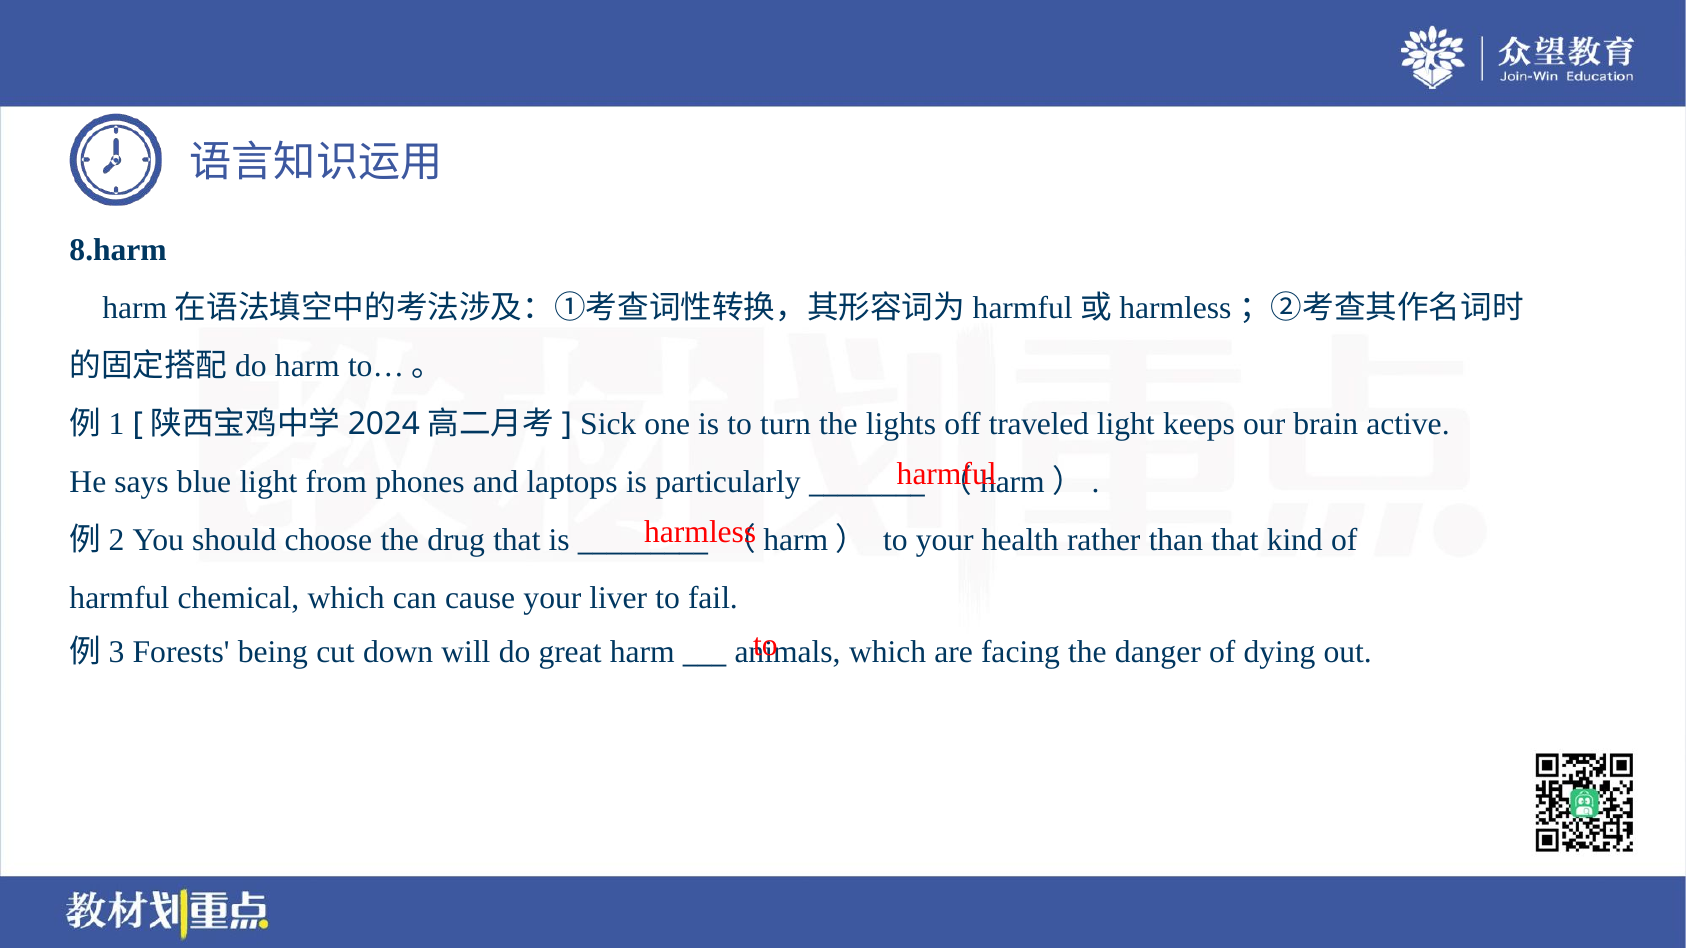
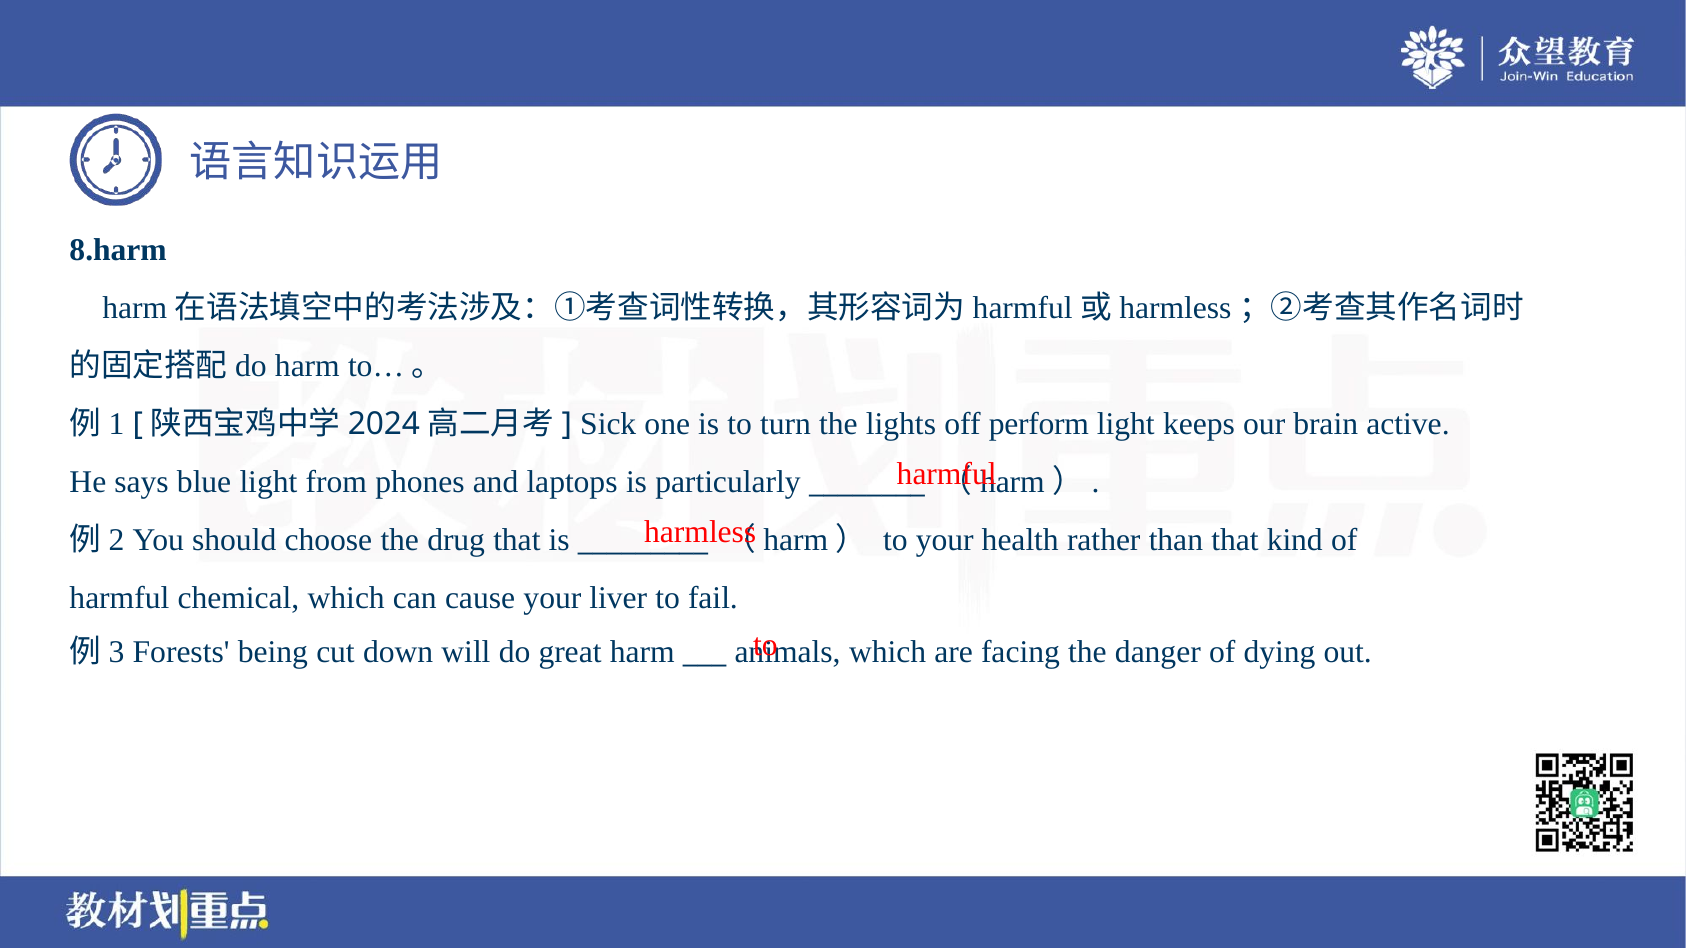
traveled: traveled -> perform (1039, 424)
